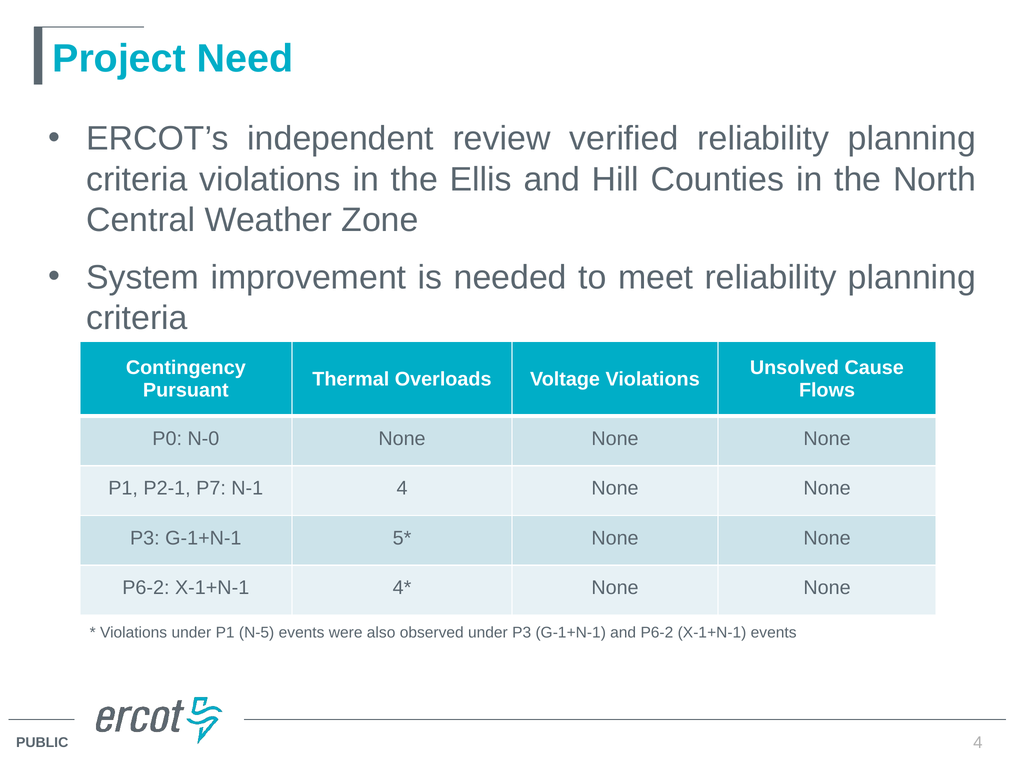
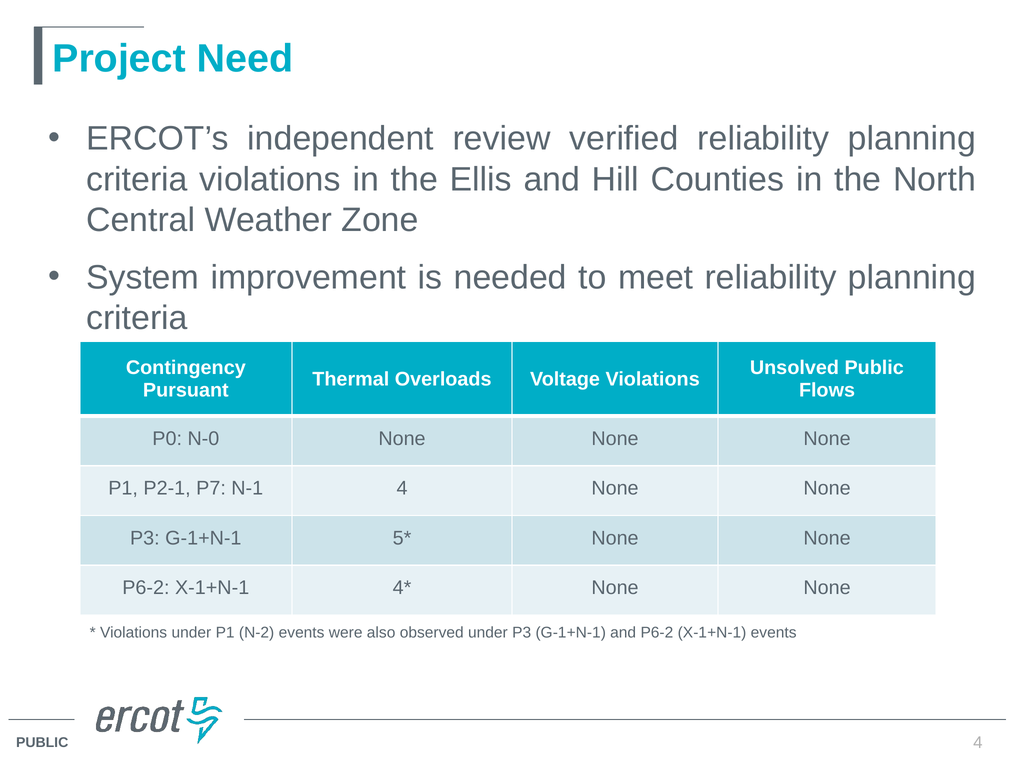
Unsolved Cause: Cause -> Public (874, 368)
N-5: N-5 -> N-2 (257, 633)
